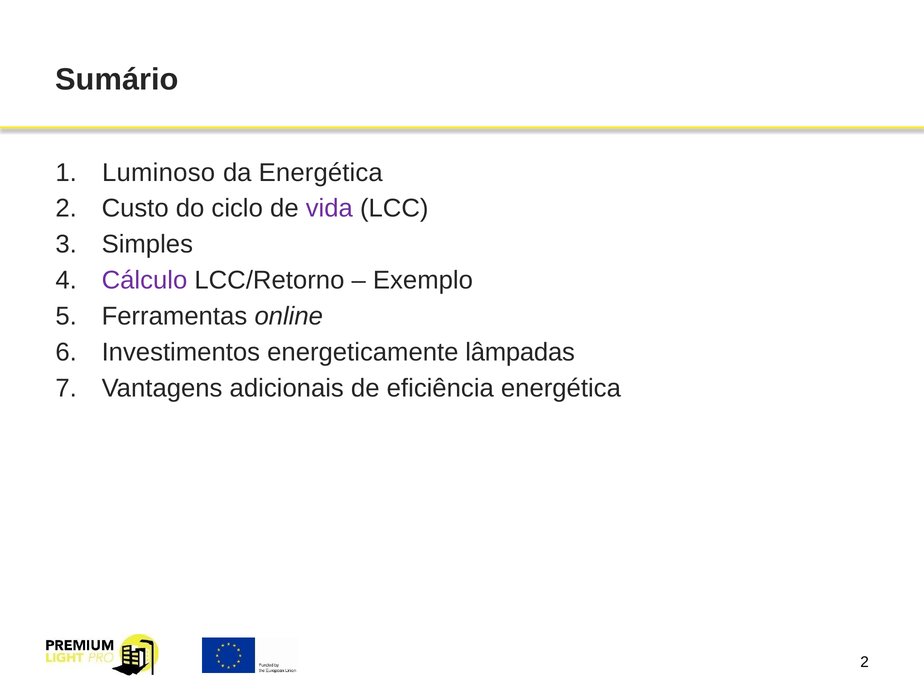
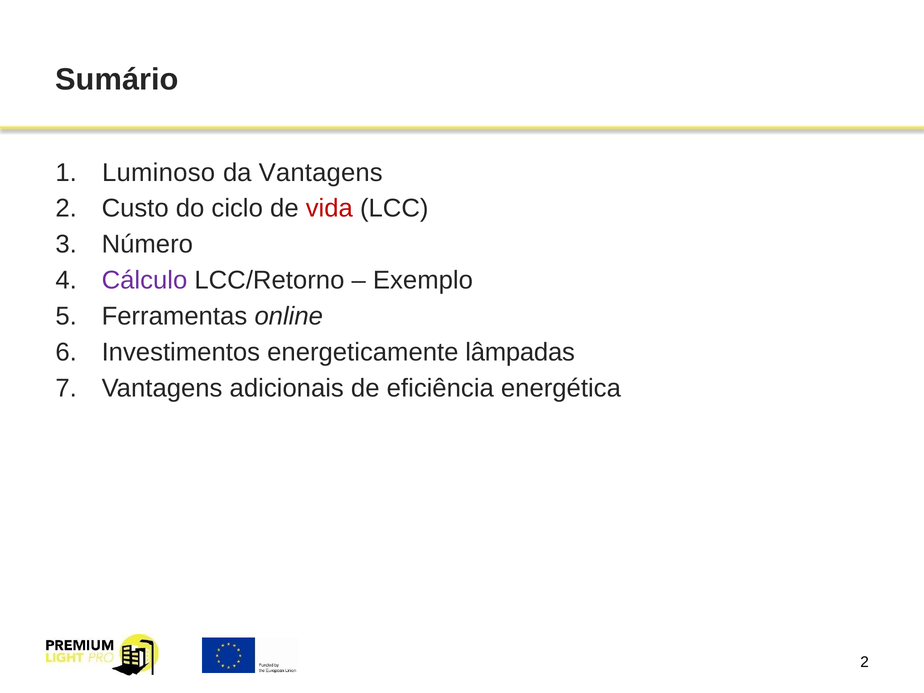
da Energética: Energética -> Vantagens (321, 173)
vida colour: purple -> red (329, 208)
Simples: Simples -> Número (147, 244)
